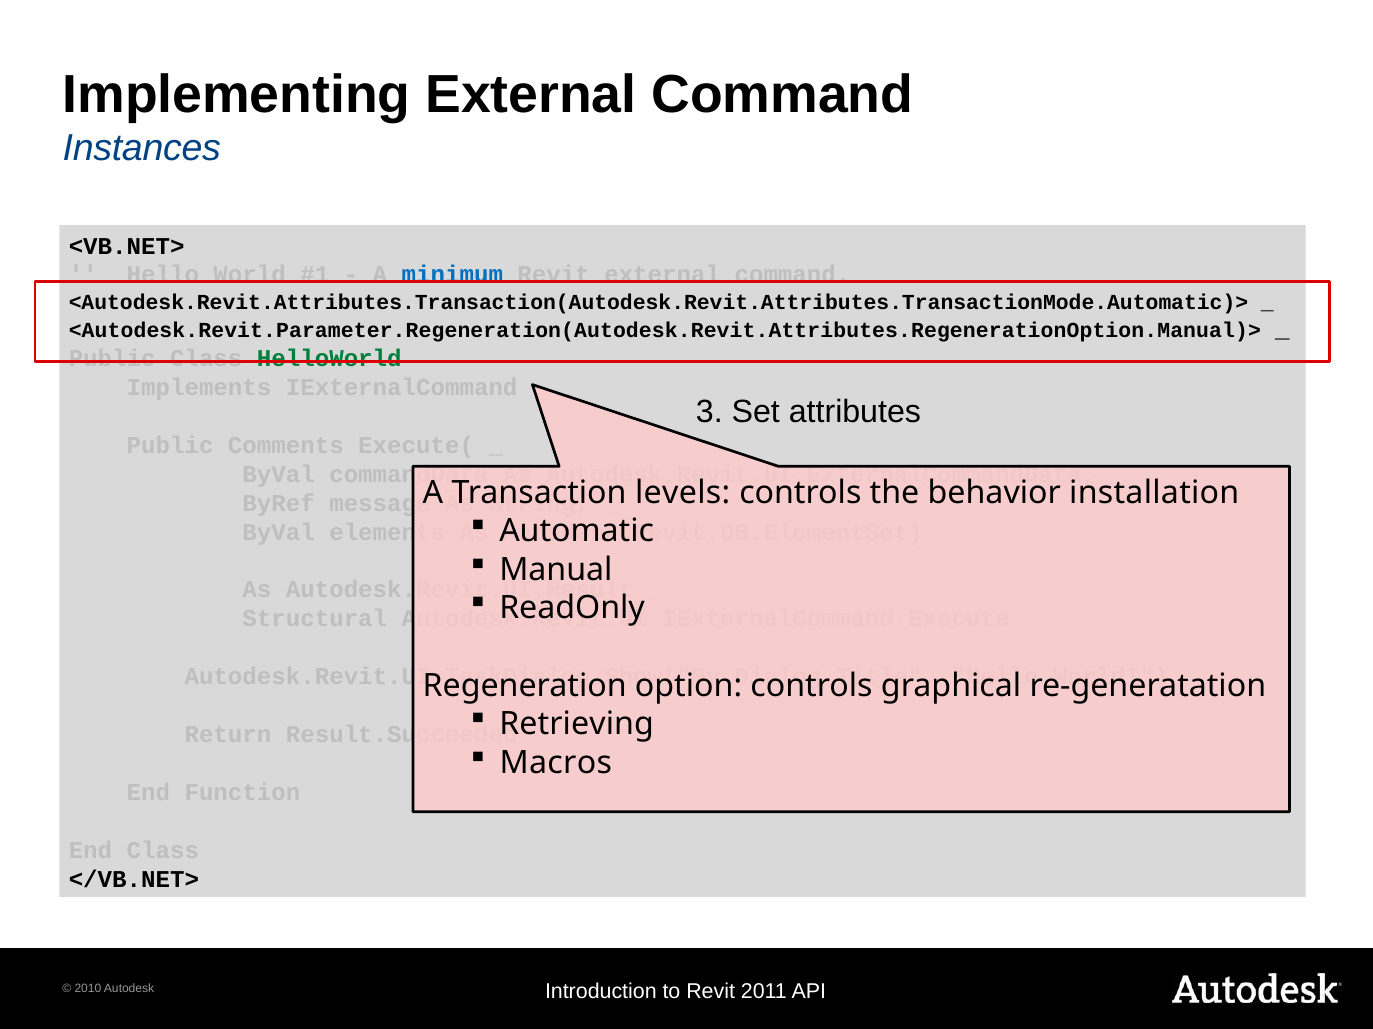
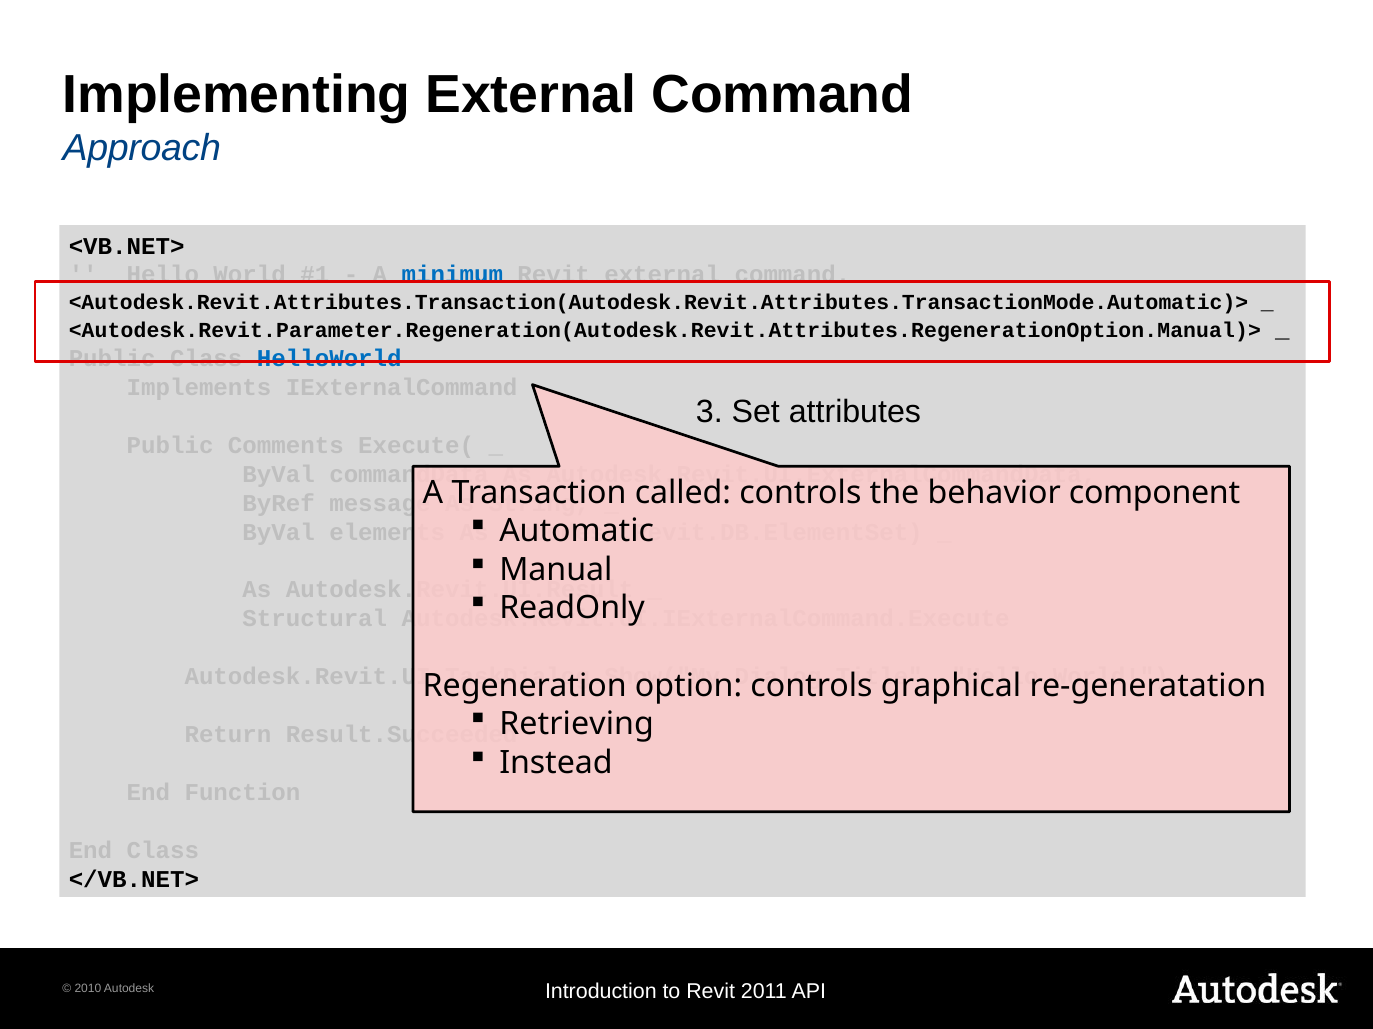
Instances: Instances -> Approach (142, 148)
HelloWorld colour: green -> blue (329, 359)
levels: levels -> called (683, 493)
installation: installation -> component (1155, 493)
Macros: Macros -> Instead (556, 763)
